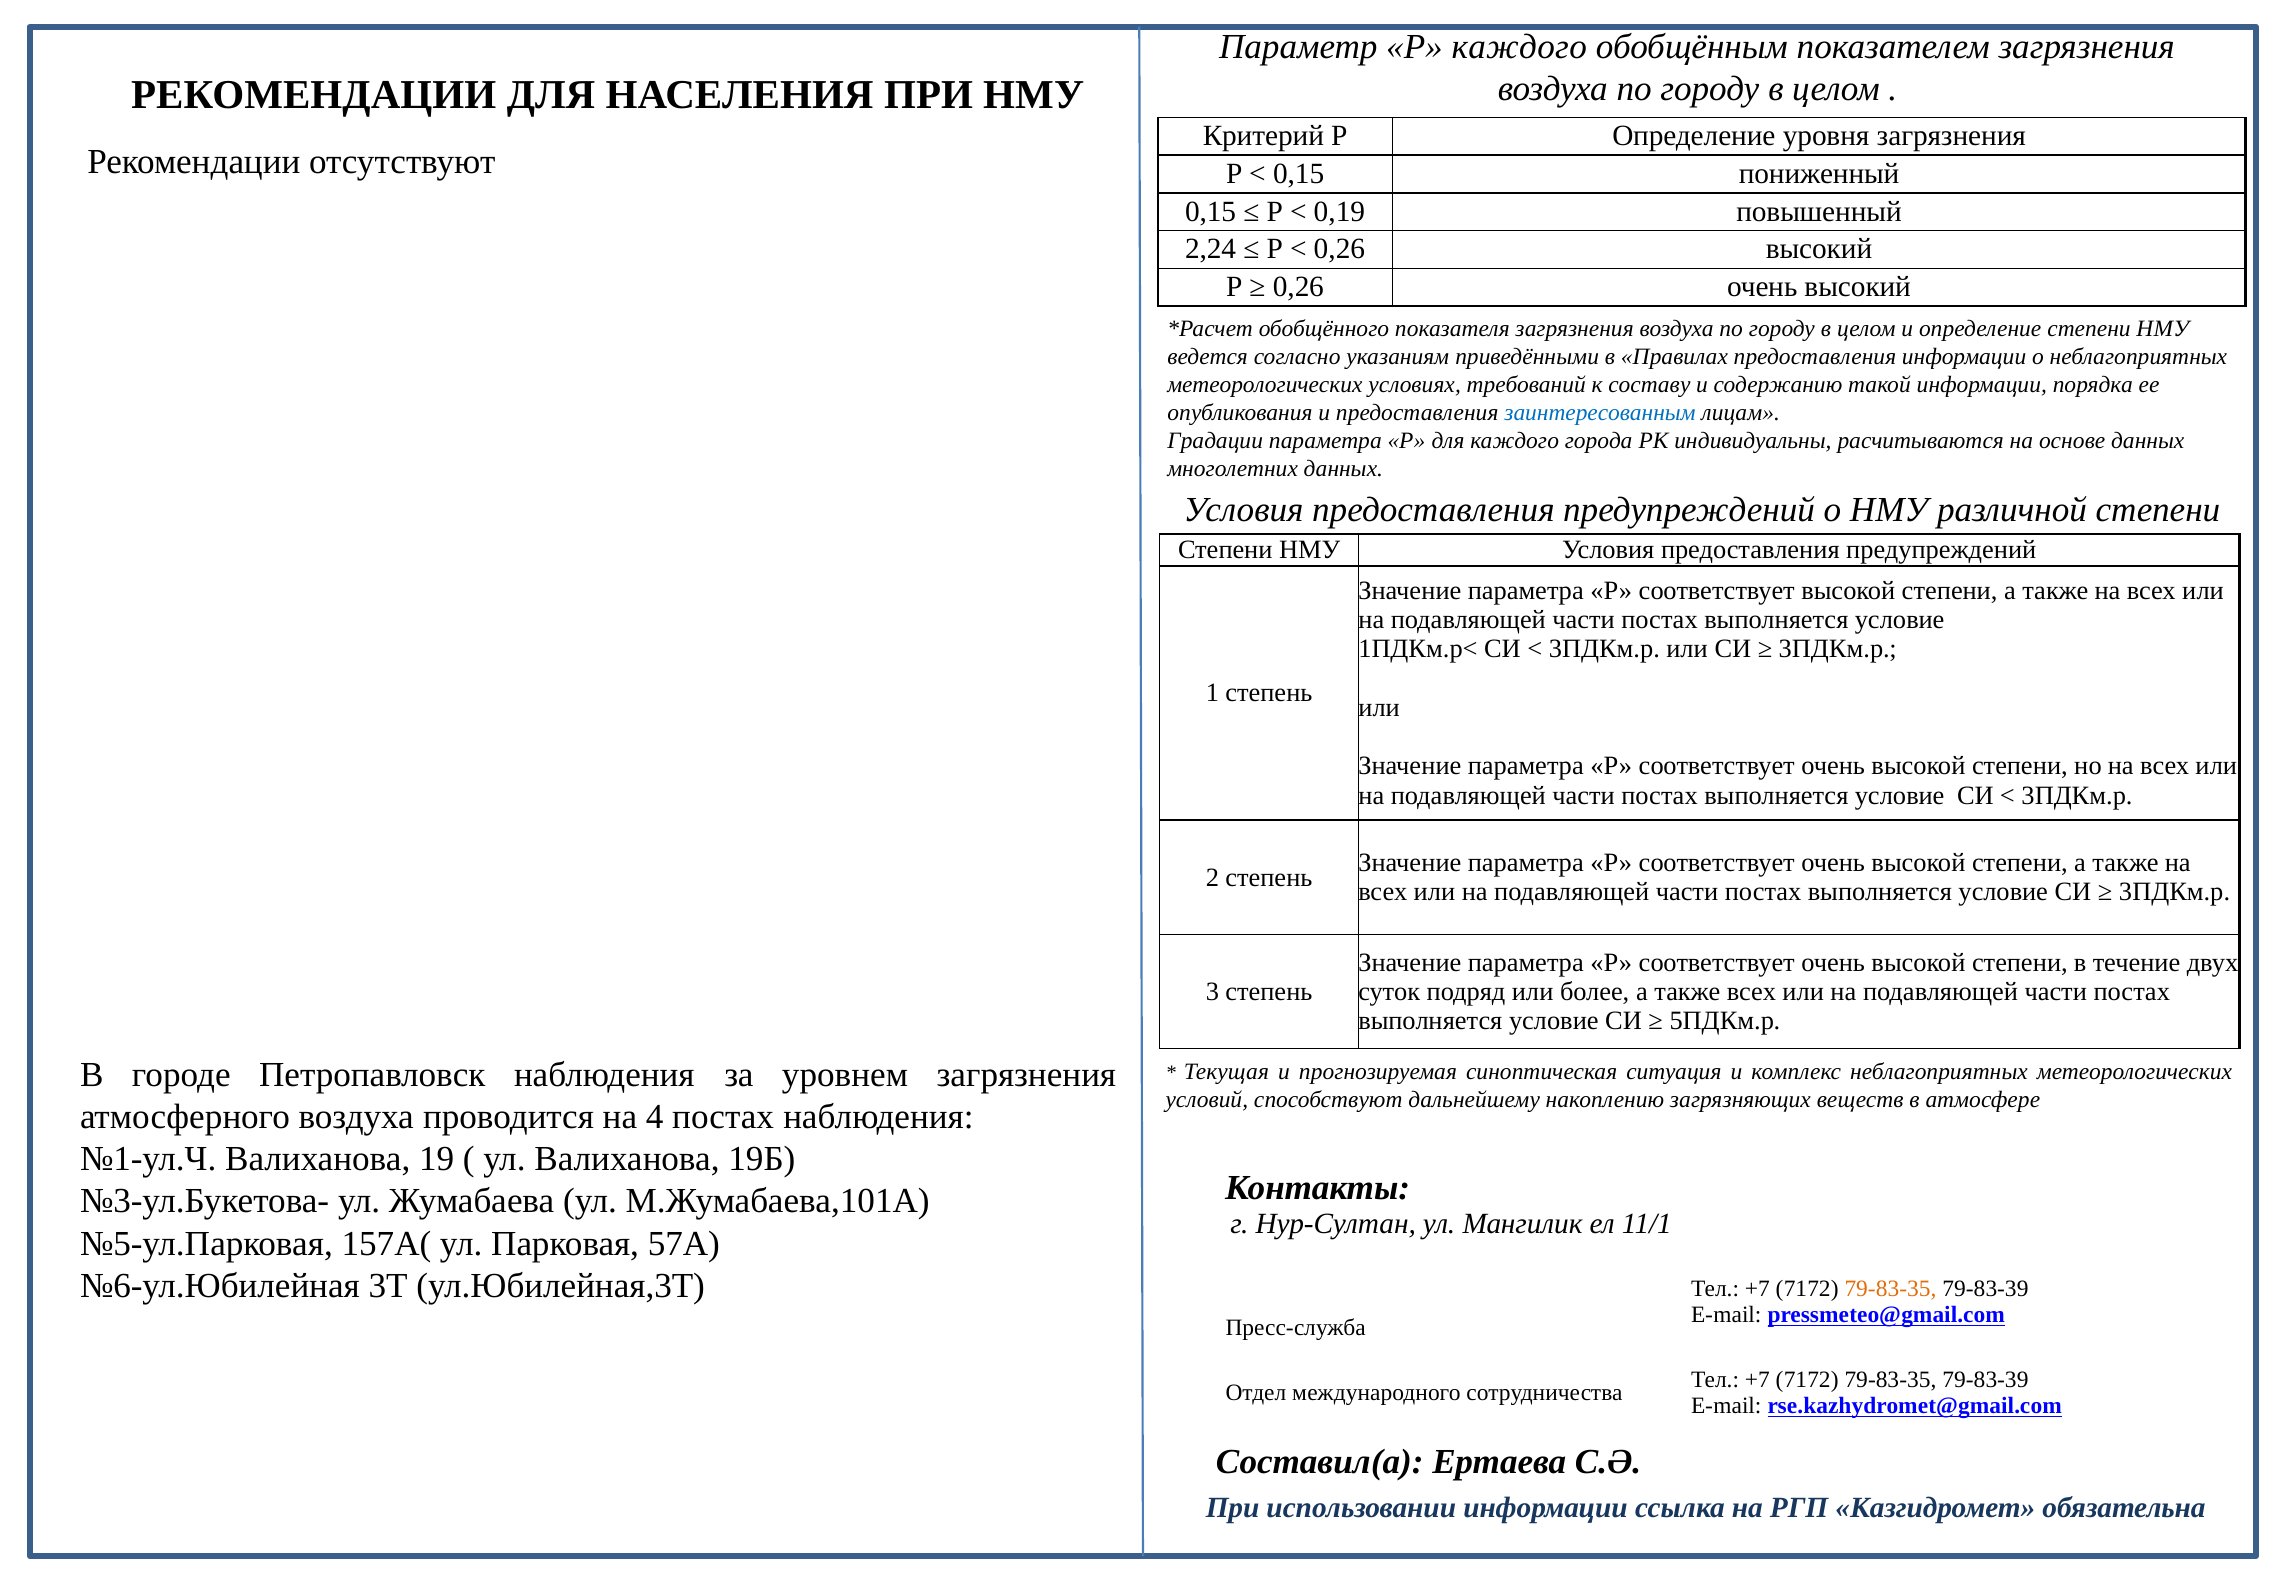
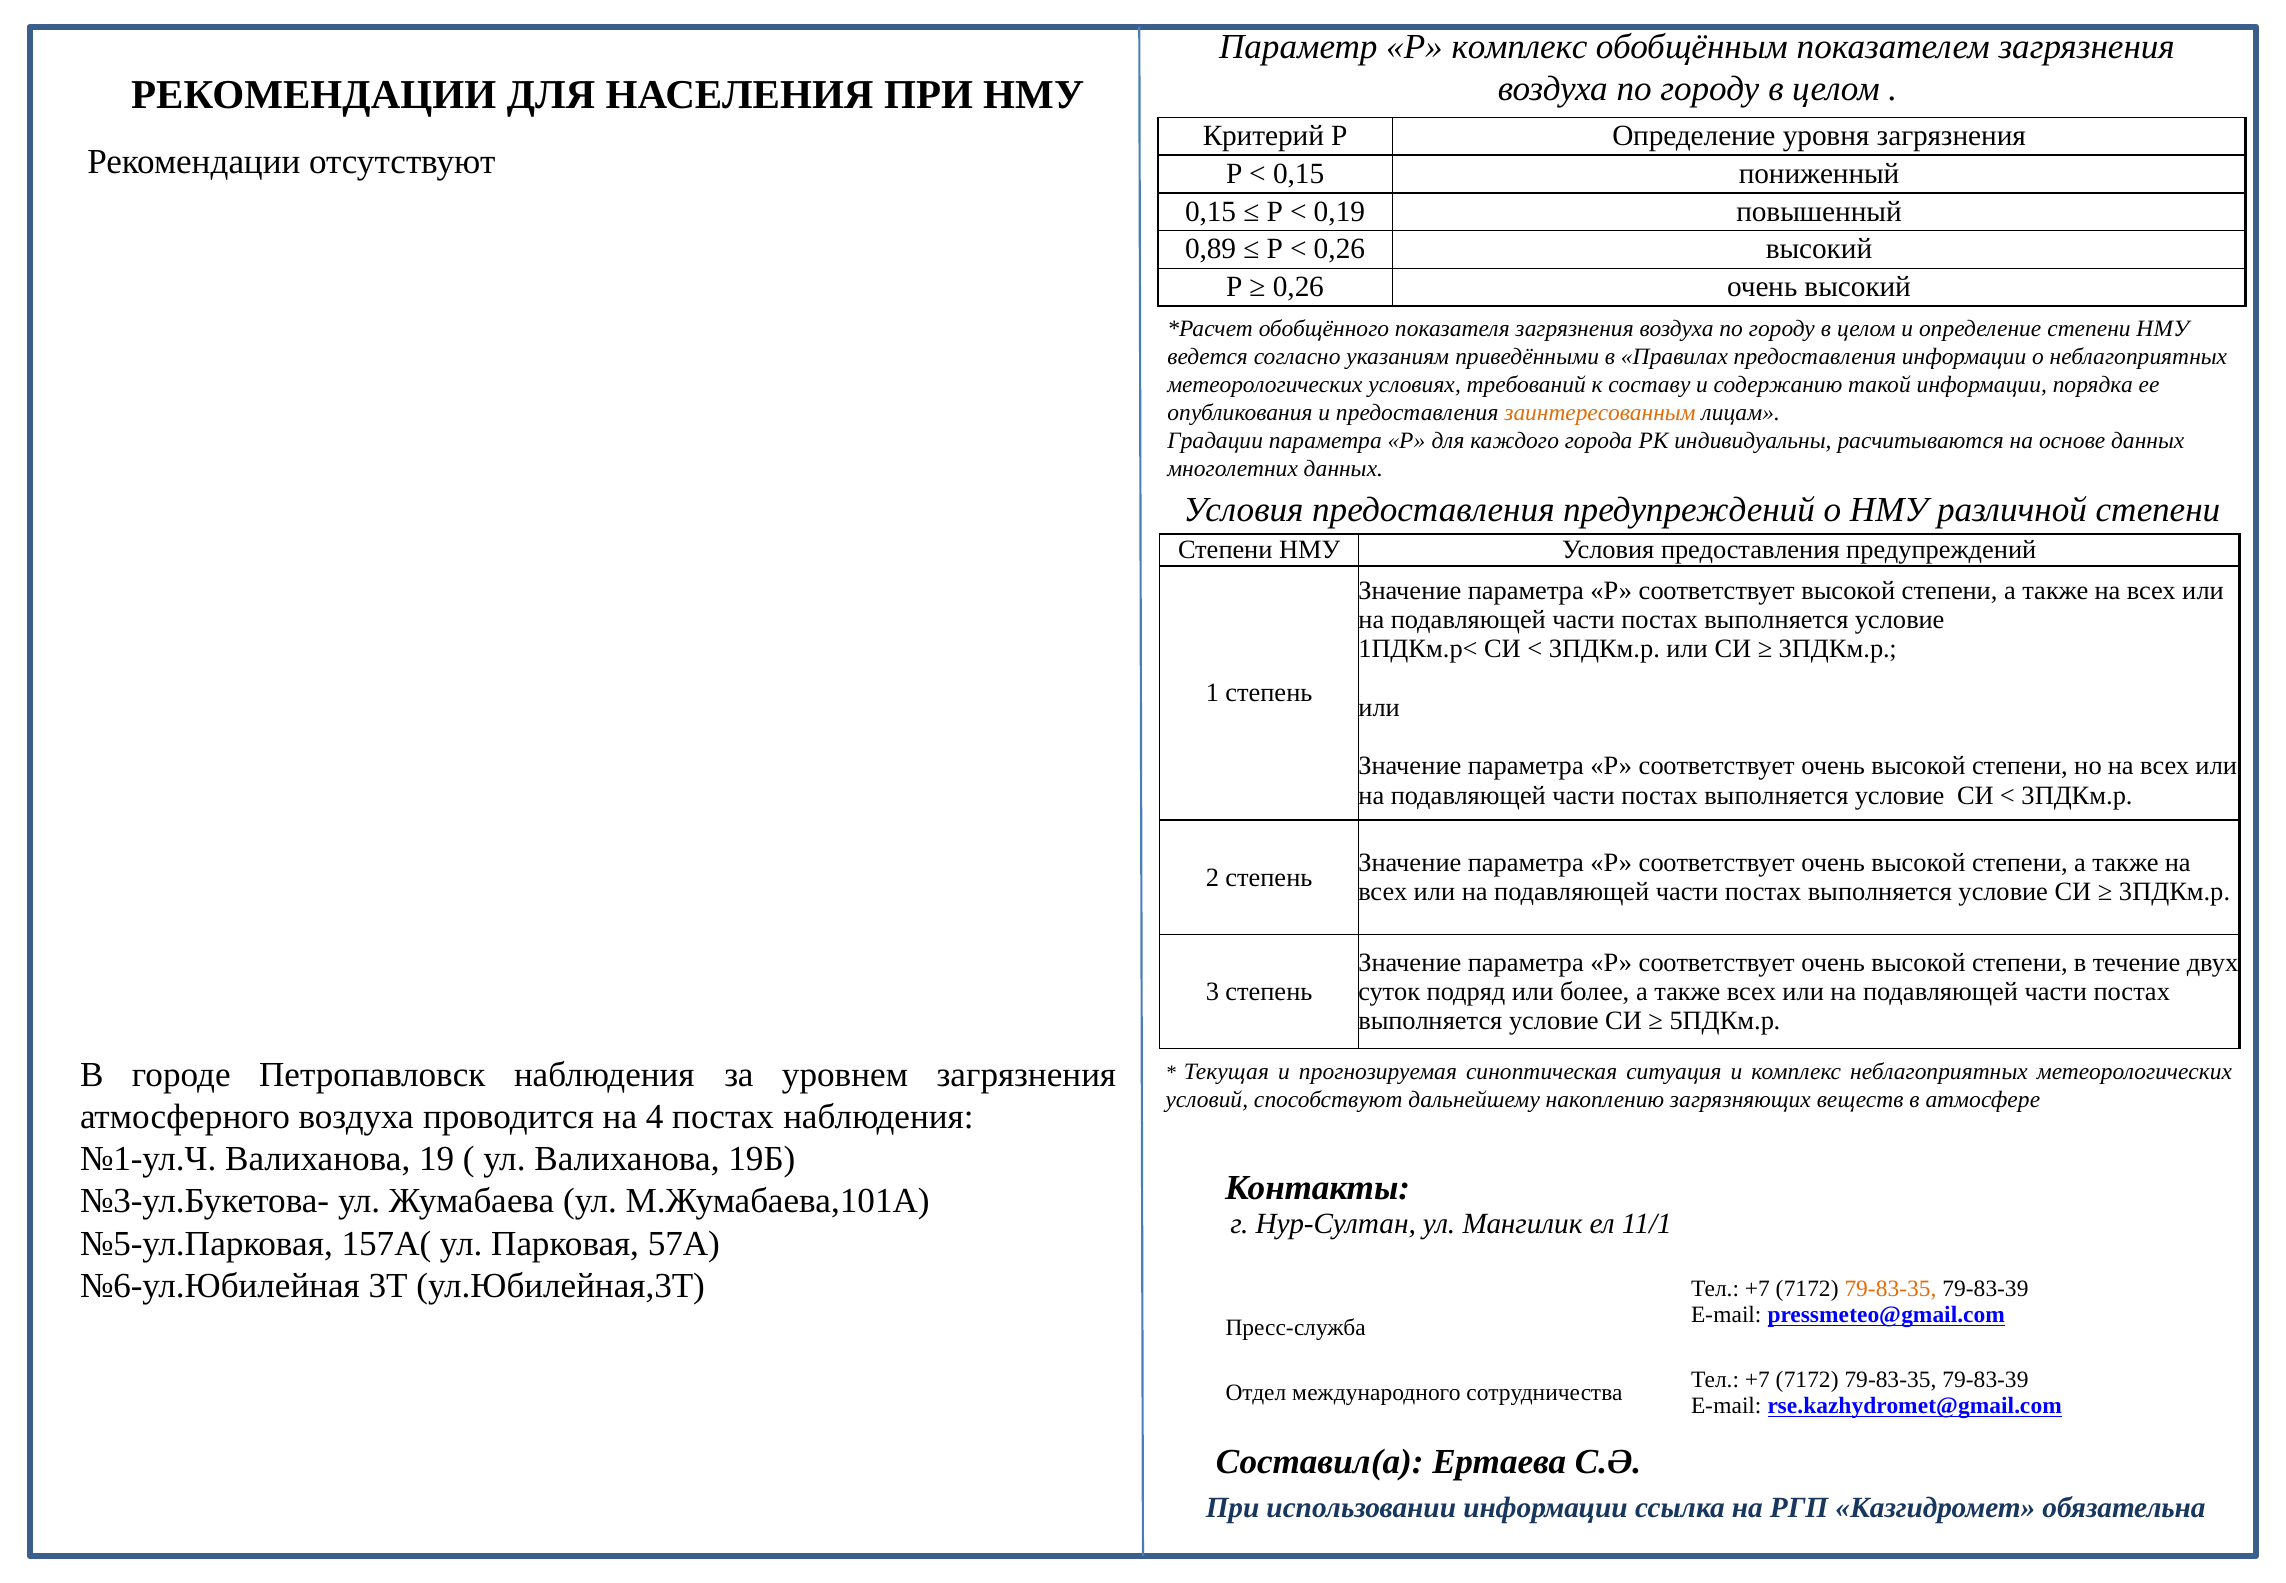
Р каждого: каждого -> комплекс (1519, 47)
2,24: 2,24 -> 0,89 (1211, 249)
заинтересованным colour: blue -> orange (1600, 413)
